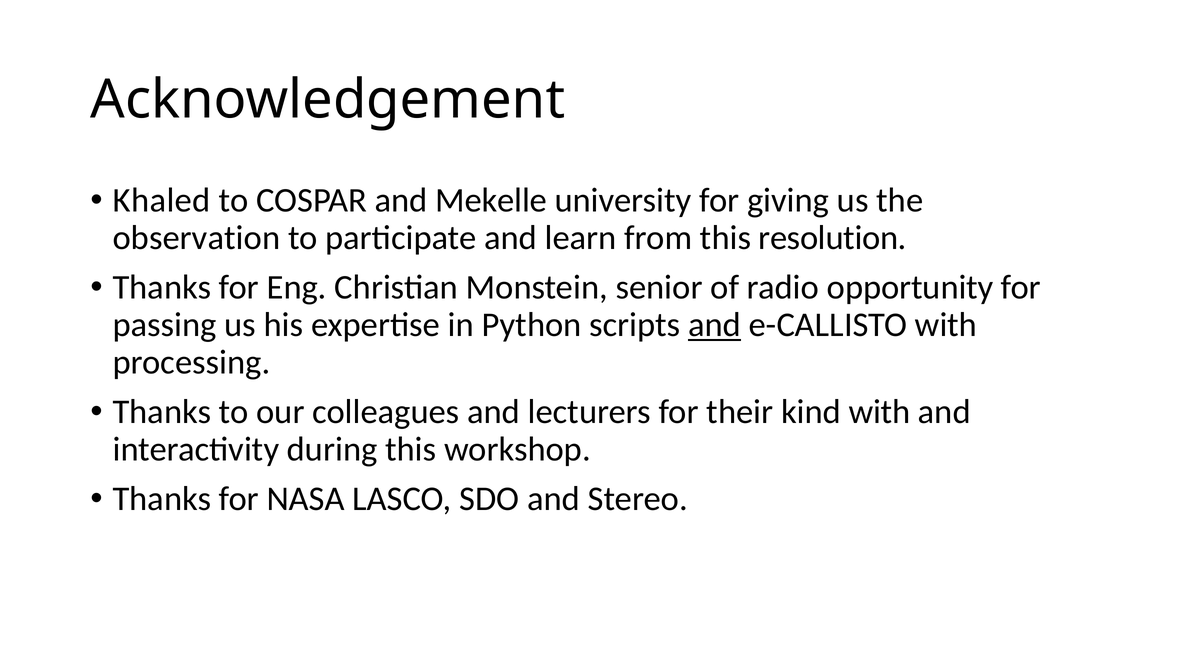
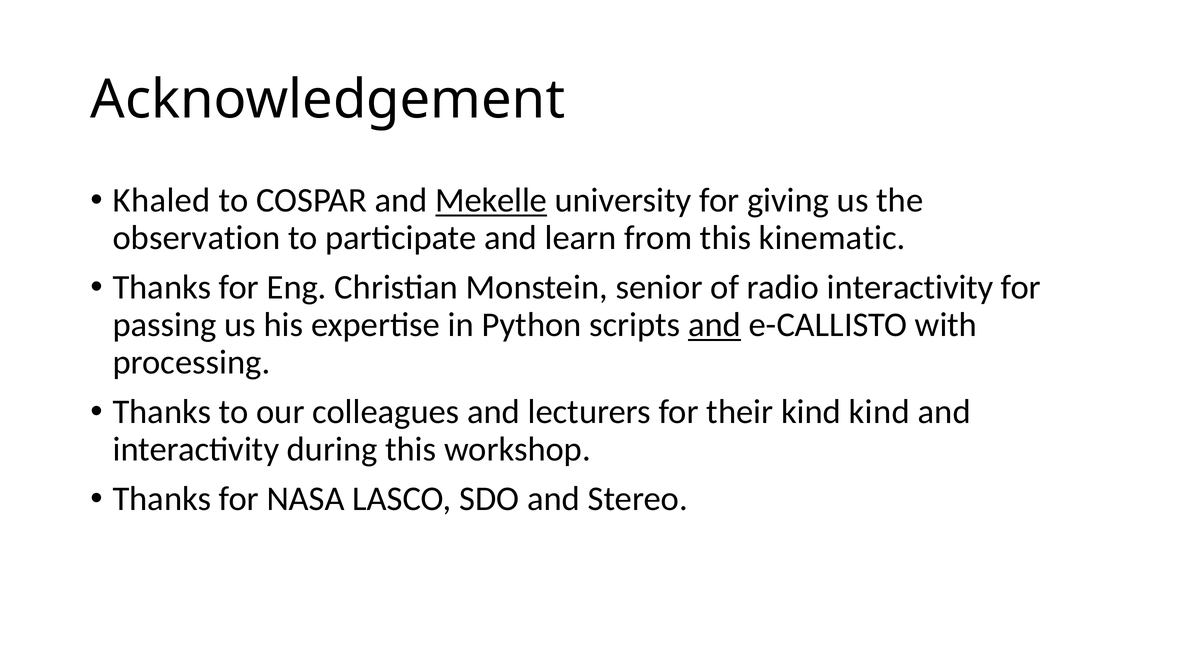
Mekelle underline: none -> present (491, 201)
resolution: resolution -> kinematic (832, 238)
radio opportunity: opportunity -> interactivity (910, 288)
kind with: with -> kind (879, 412)
